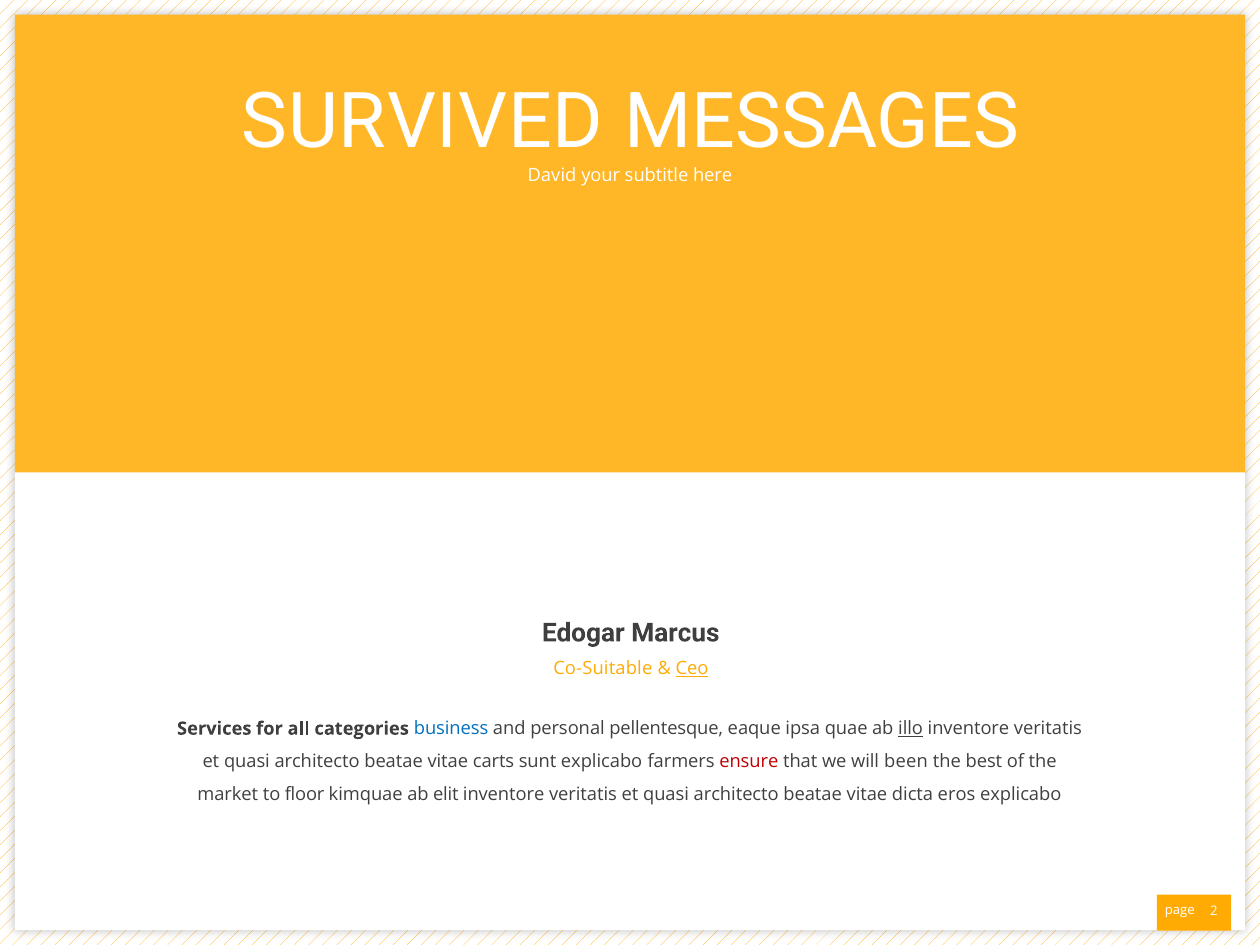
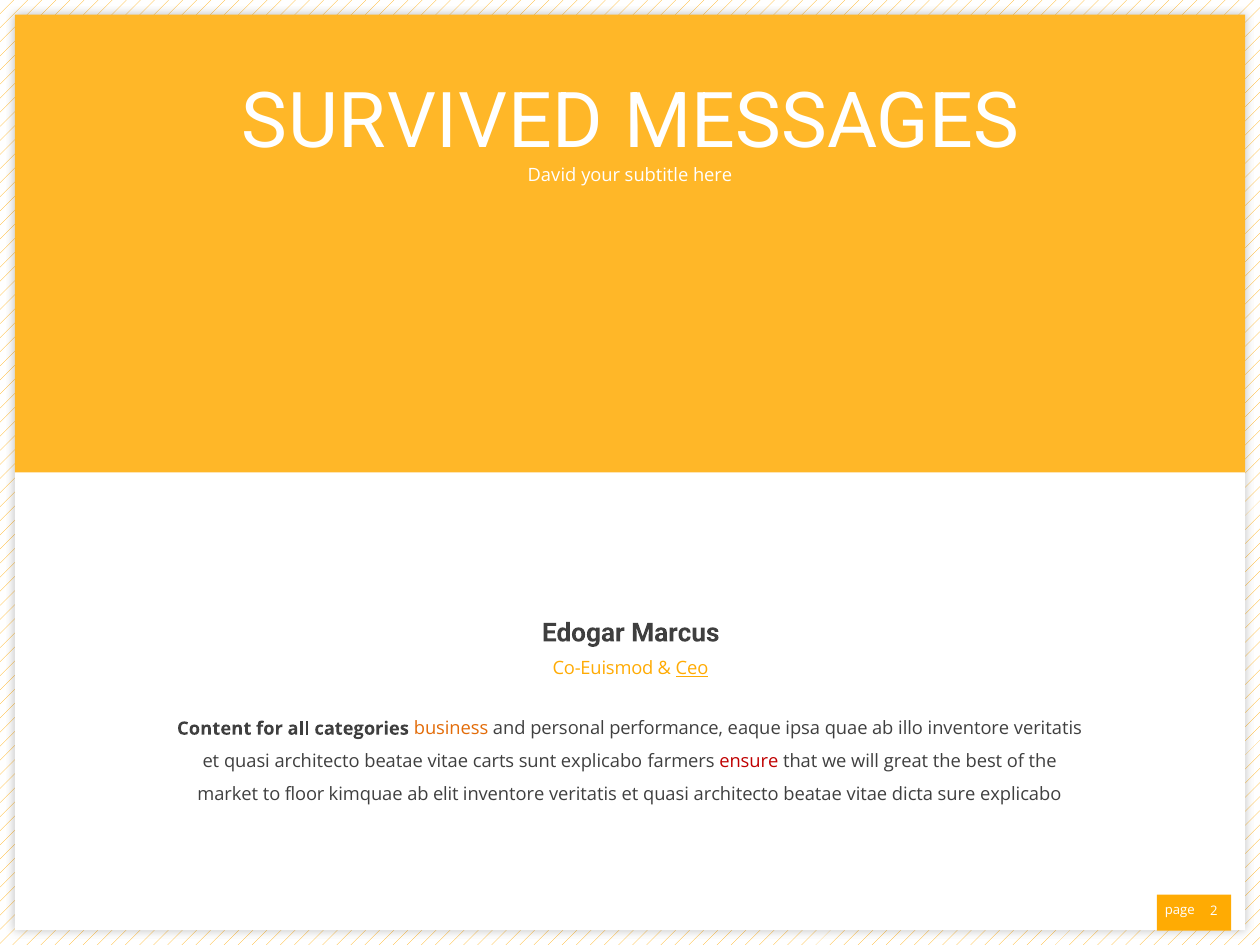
Co-Suitable: Co-Suitable -> Co-Euismod (603, 668)
Services: Services -> Content (214, 729)
business colour: blue -> orange (451, 729)
pellentesque: pellentesque -> performance (666, 729)
illo underline: present -> none (911, 729)
been: been -> great (906, 762)
eros: eros -> sure (957, 794)
